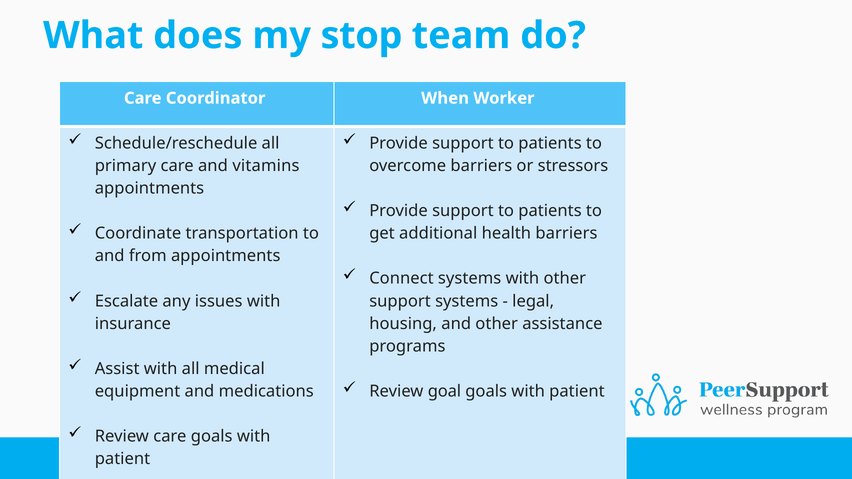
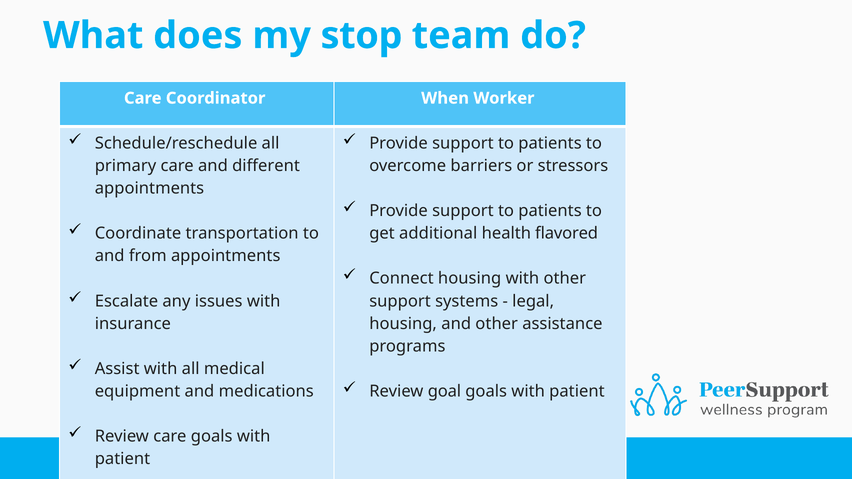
vitamins: vitamins -> different (266, 166)
health barriers: barriers -> flavored (567, 234)
Connect systems: systems -> housing (470, 279)
